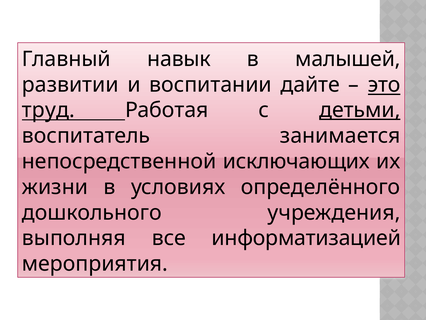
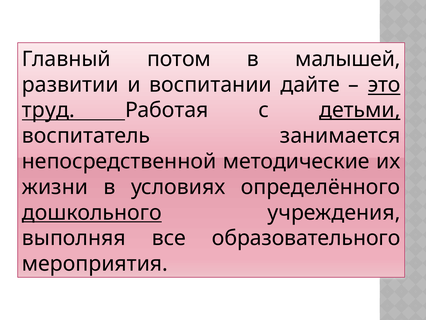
навык: навык -> потом (179, 59)
исключающих: исключающих -> методические (296, 161)
дошкольного underline: none -> present (92, 212)
информатизацией: информатизацией -> образовательного (306, 238)
